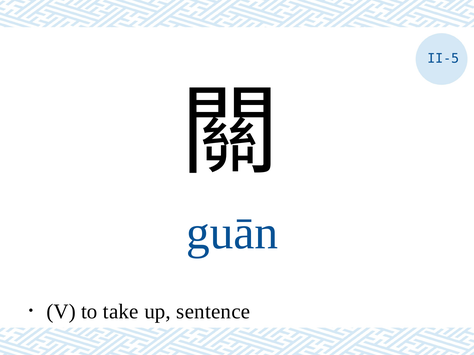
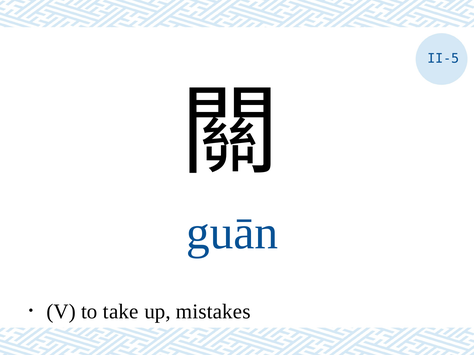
sentence: sentence -> mistakes (213, 312)
